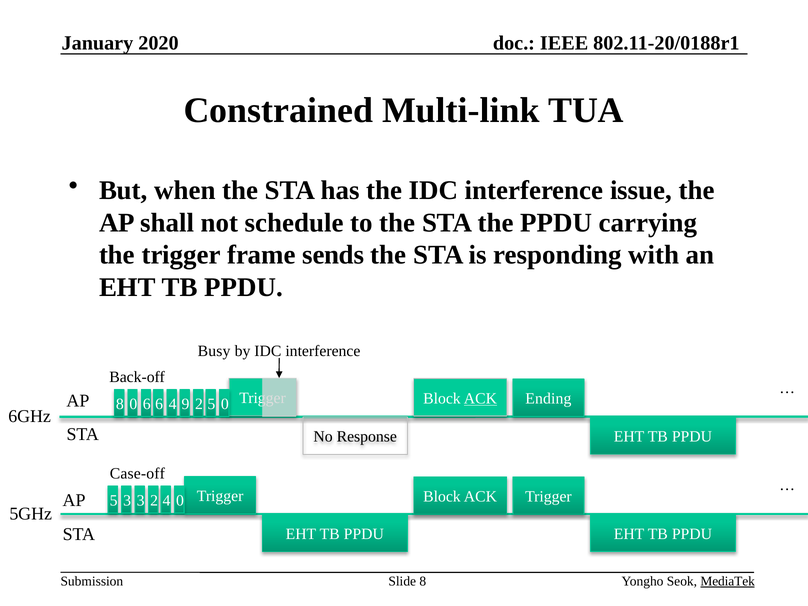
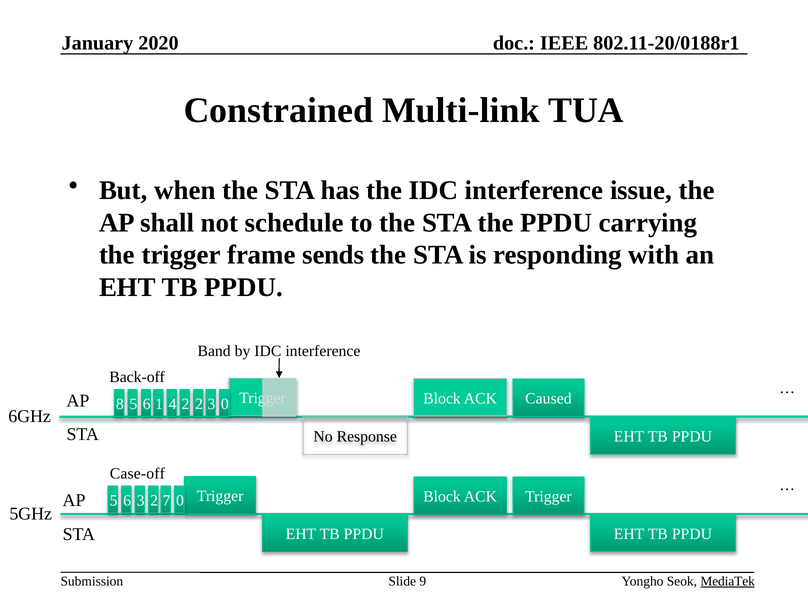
Busy: Busy -> Band (214, 351)
ACK underline: present -> none (480, 398)
Ending: Ending -> Caused (548, 399)
8 0: 0 -> 5 (133, 404)
6: 6 -> 1 (159, 404)
4 9: 9 -> 2 (186, 404)
5: 5 -> 3 (211, 404)
3: 3 -> 6 (127, 501)
4: 4 -> 7 (166, 501)
Slide 8: 8 -> 9 (423, 581)
